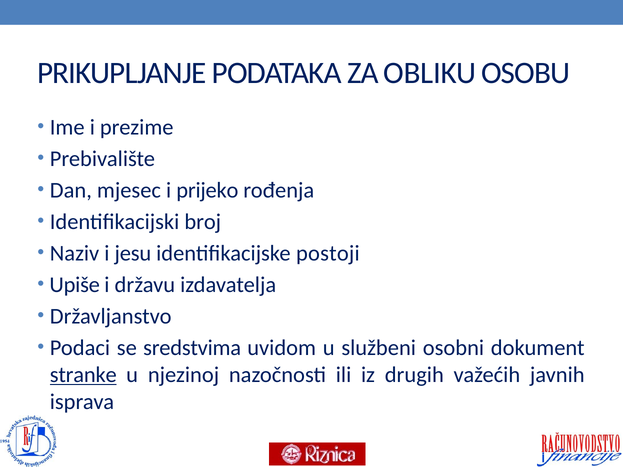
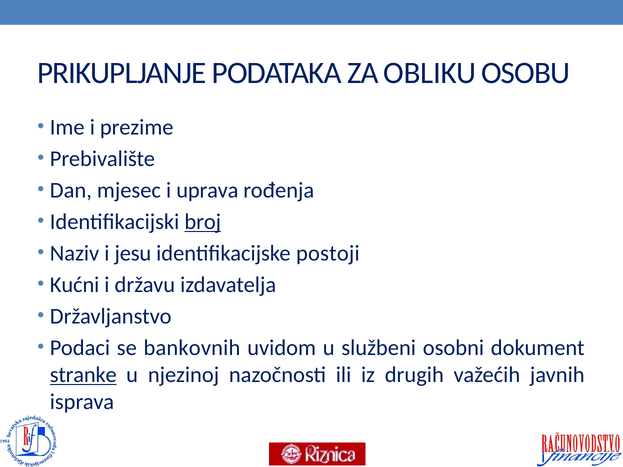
prijeko: prijeko -> uprava (207, 190)
broj underline: none -> present (203, 222)
Upiše: Upiše -> Kućni (75, 285)
sredstvima: sredstvima -> bankovnih (192, 348)
